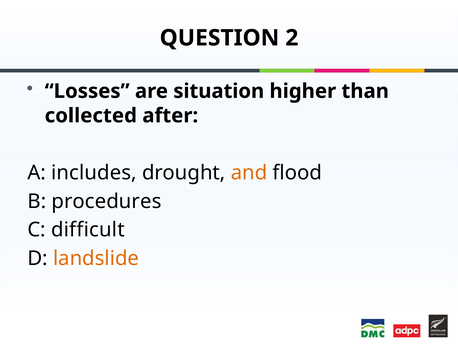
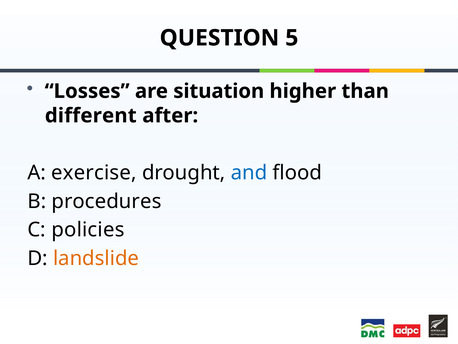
2: 2 -> 5 (292, 38)
collected: collected -> different (91, 115)
includes: includes -> exercise (94, 172)
and colour: orange -> blue (249, 172)
difficult: difficult -> policies (88, 230)
